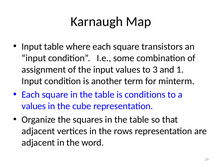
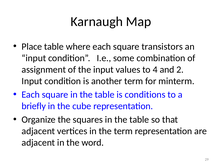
Input: Input -> Place (32, 46)
3: 3 -> 4 (155, 69)
1: 1 -> 2 (180, 69)
values: values -> briefly (34, 106)
the rows: rows -> term (123, 131)
